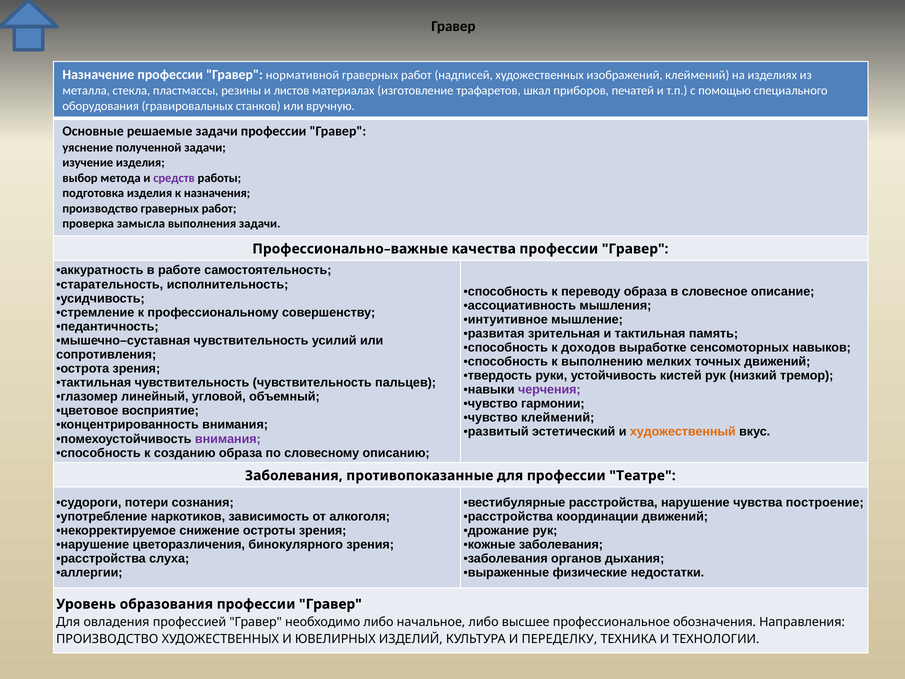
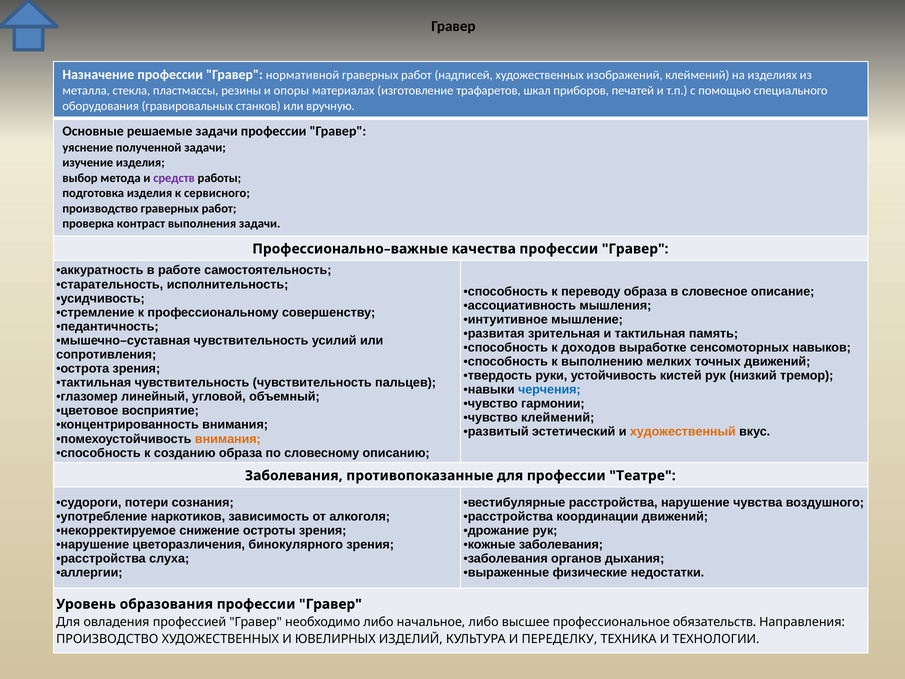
листов: листов -> опоры (291, 91)
назначения: назначения -> сервисного (217, 193)
замысла: замысла -> контраст (141, 224)
черчения colour: purple -> blue (549, 390)
внимания colour: purple -> orange (228, 439)
построение: построение -> воздушного (825, 502)
обозначения: обозначения -> обязательств (715, 622)
